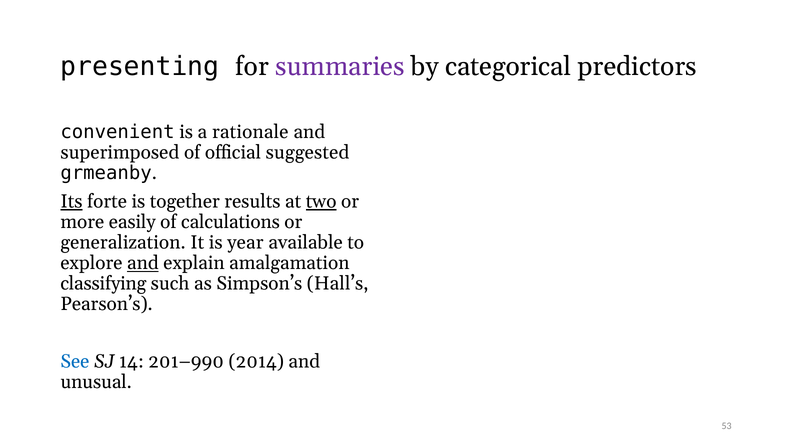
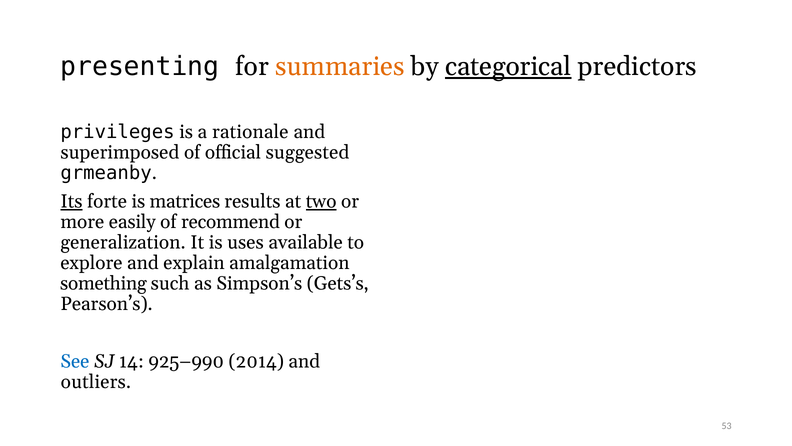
summaries colour: purple -> orange (340, 67)
categorical underline: none -> present (508, 67)
convenient: convenient -> privileges (117, 132)
together: together -> matrices (185, 201)
calculations: calculations -> recommend (231, 222)
year: year -> uses (245, 242)
and underline: present -> none (143, 263)
classifying: classifying -> something (103, 283)
Hall’s: Hall’s -> Gets’s (338, 283)
201–990: 201–990 -> 925–990 (186, 361)
unusual: unusual -> outliers (96, 382)
